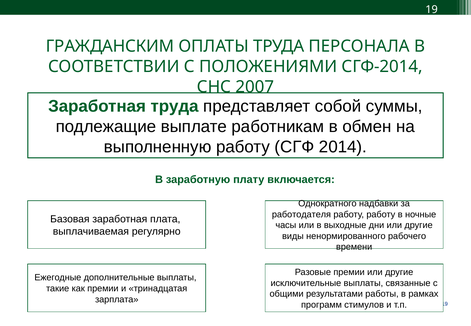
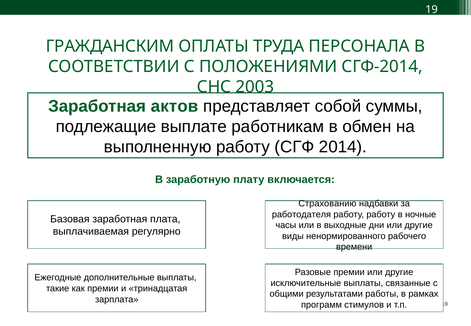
2007: 2007 -> 2003 (255, 87)
Заработная труда: труда -> актов (174, 106)
Однократного: Однократного -> Страхованию (327, 204)
